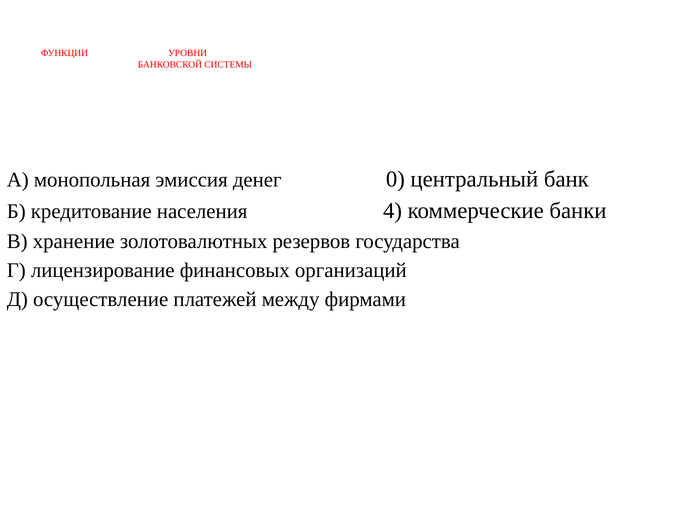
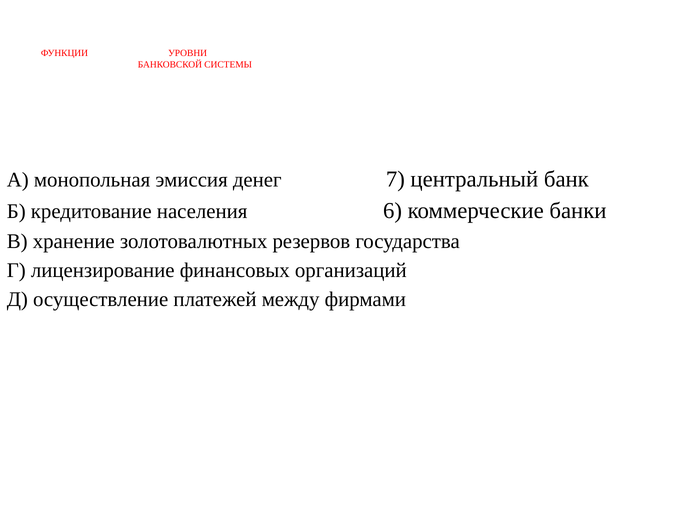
0: 0 -> 7 (395, 179)
4: 4 -> 6 (393, 211)
